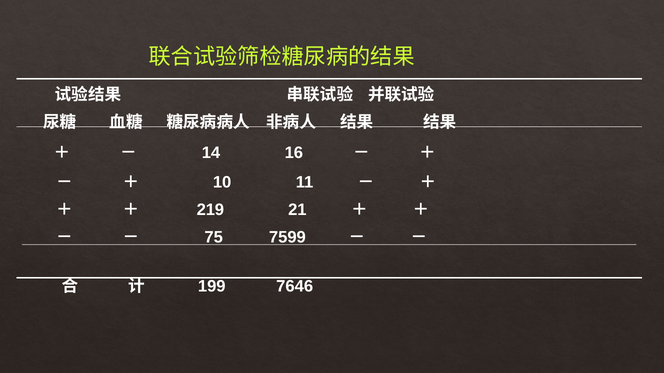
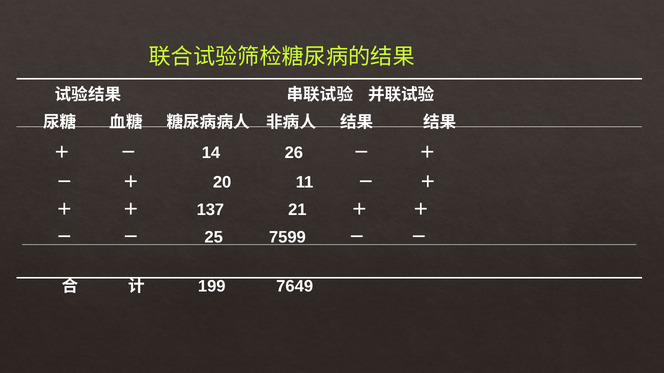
16: 16 -> 26 (294, 153)
10: 10 -> 20 (222, 183)
219: 219 -> 137 (210, 210)
75: 75 -> 25 (214, 237)
7646: 7646 -> 7649 (295, 287)
